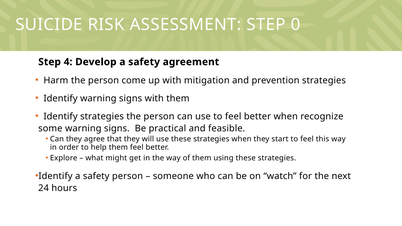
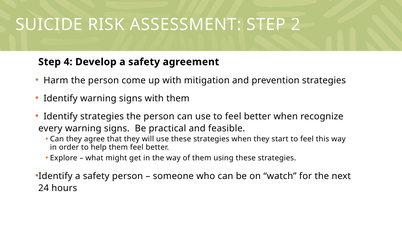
0: 0 -> 2 (296, 25)
some: some -> every (50, 129)
